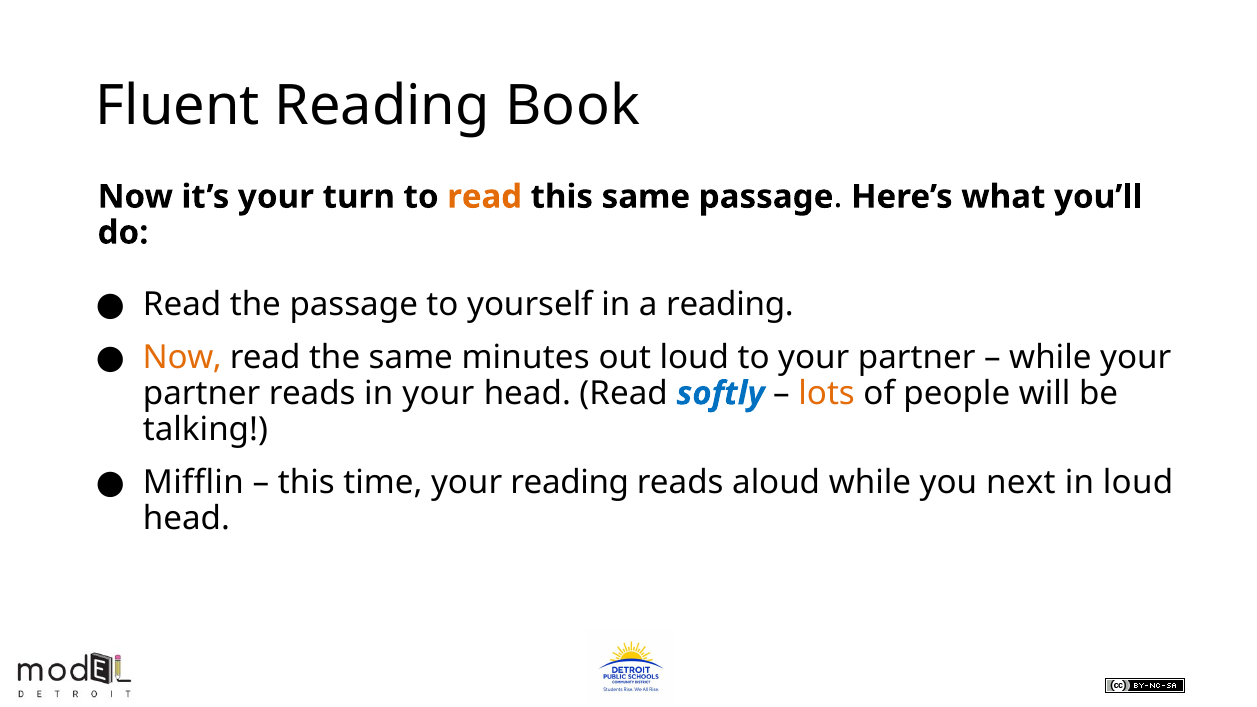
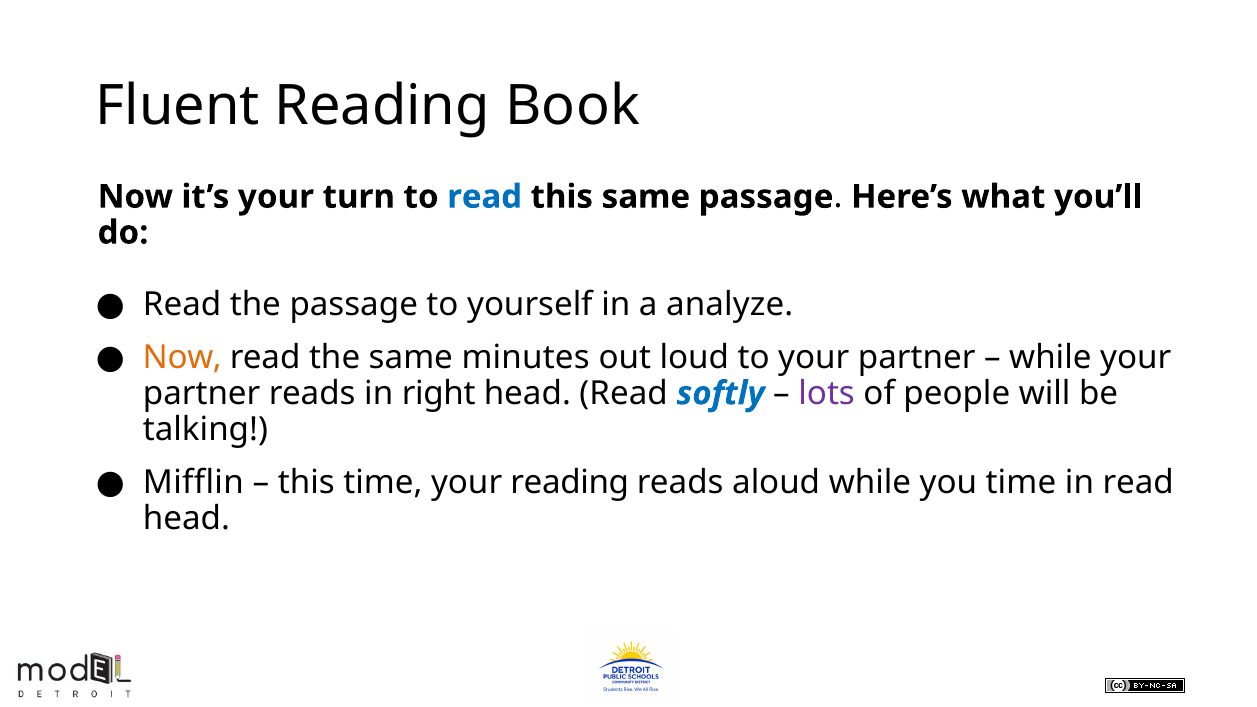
read colour: orange -> blue (485, 197)
a reading: reading -> analyze (730, 304)
in your: your -> right (439, 393)
lots colour: orange -> purple (827, 393)
you next: next -> time (1021, 483)
in loud: loud -> read (1138, 483)
